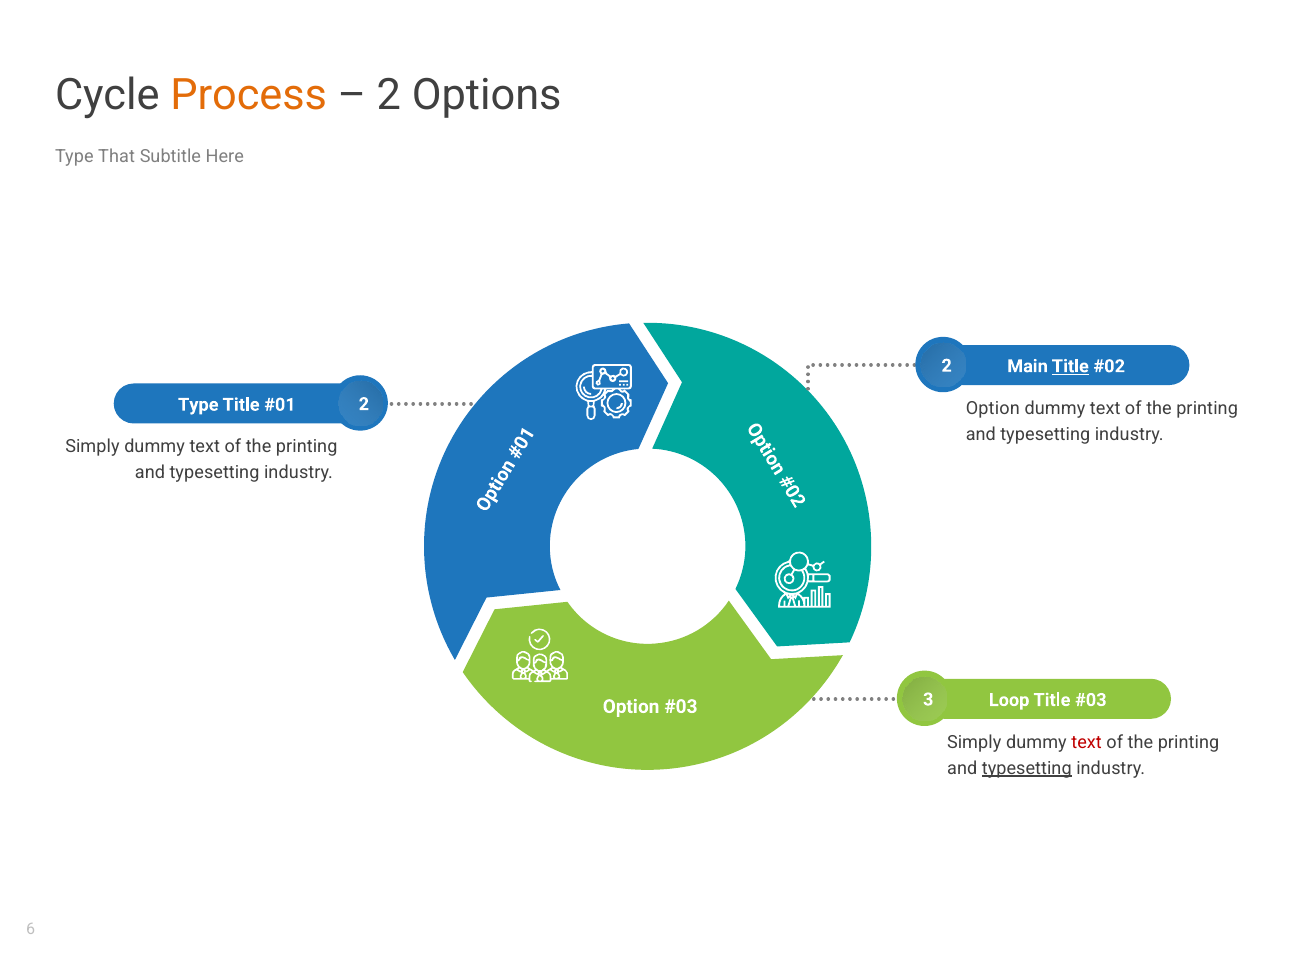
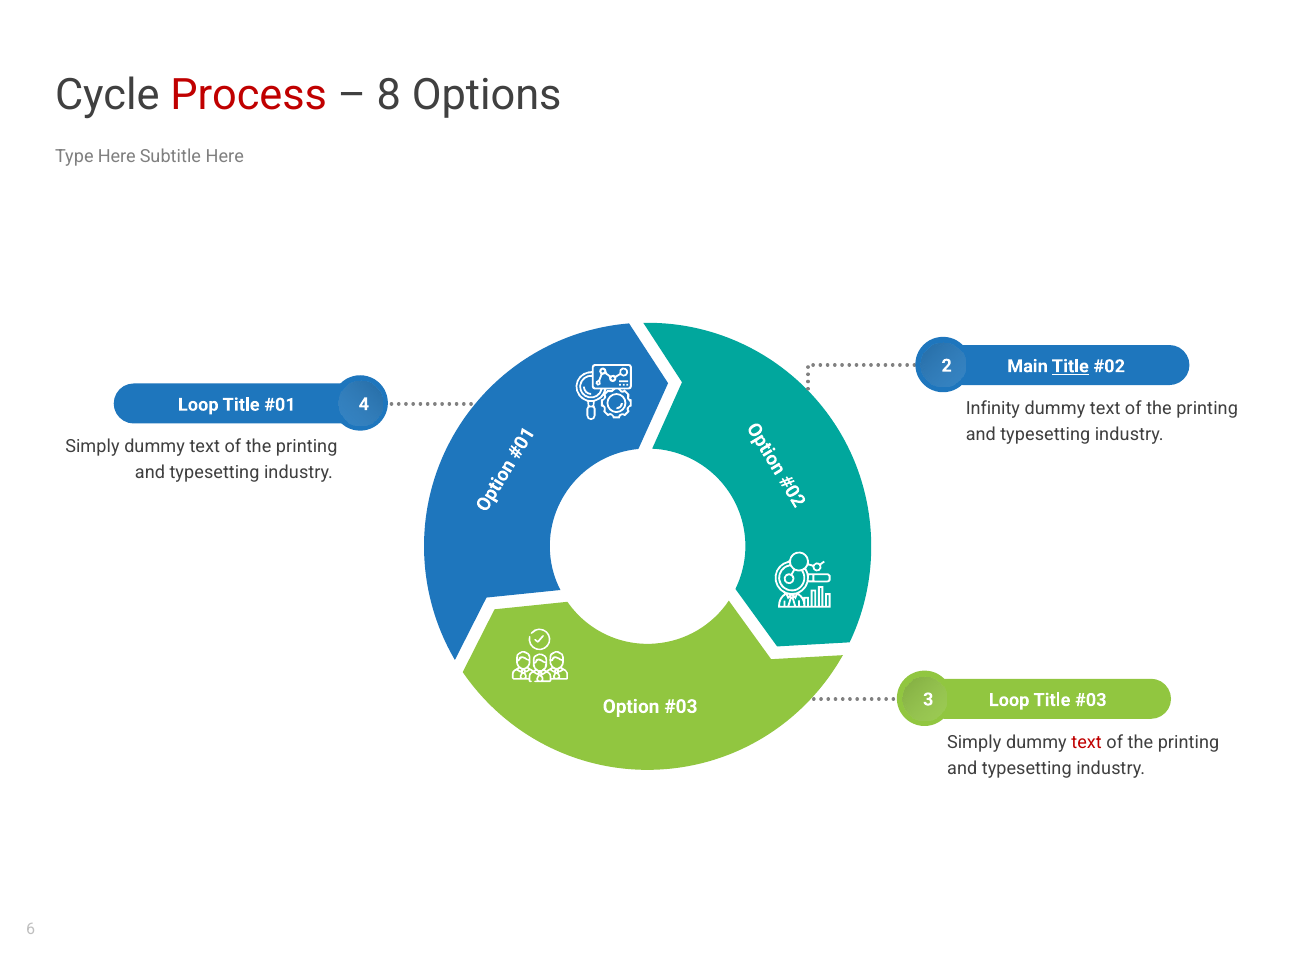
Process colour: orange -> red (249, 95)
2: 2 -> 8 (389, 95)
Type That: That -> Here (117, 156)
Type: Type -> Loop (198, 405)
2: 2 -> 4 (364, 404)
Option: Option -> Infinity (993, 408)
typesetting underline: present -> none (1027, 768)
